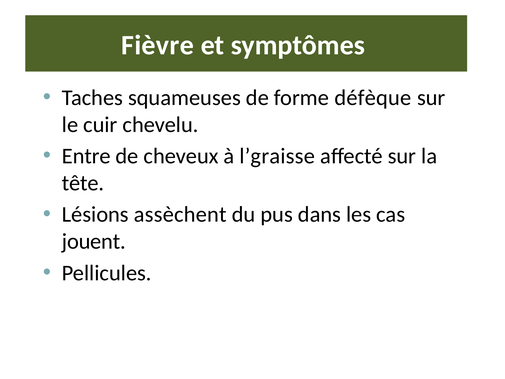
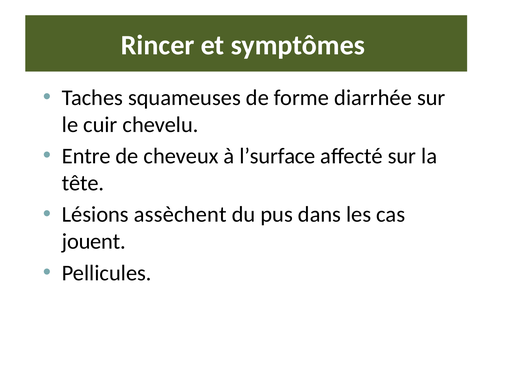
Fièvre: Fièvre -> Rincer (158, 45)
défèque: défèque -> diarrhée (373, 98)
l’graisse: l’graisse -> l’surface (277, 156)
